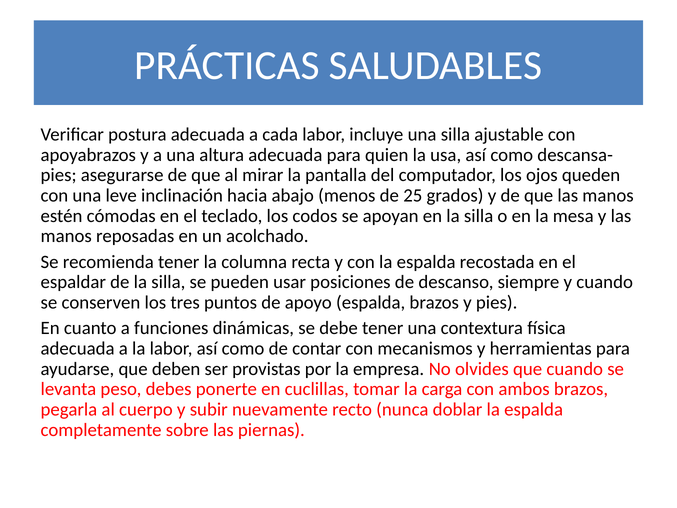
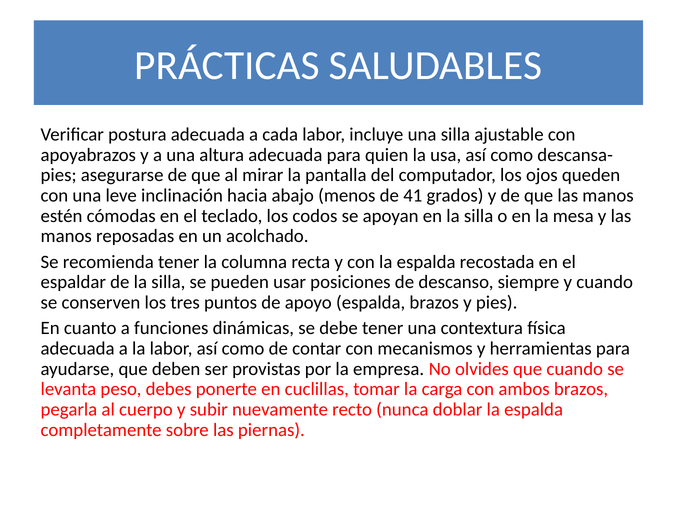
25: 25 -> 41 (413, 195)
